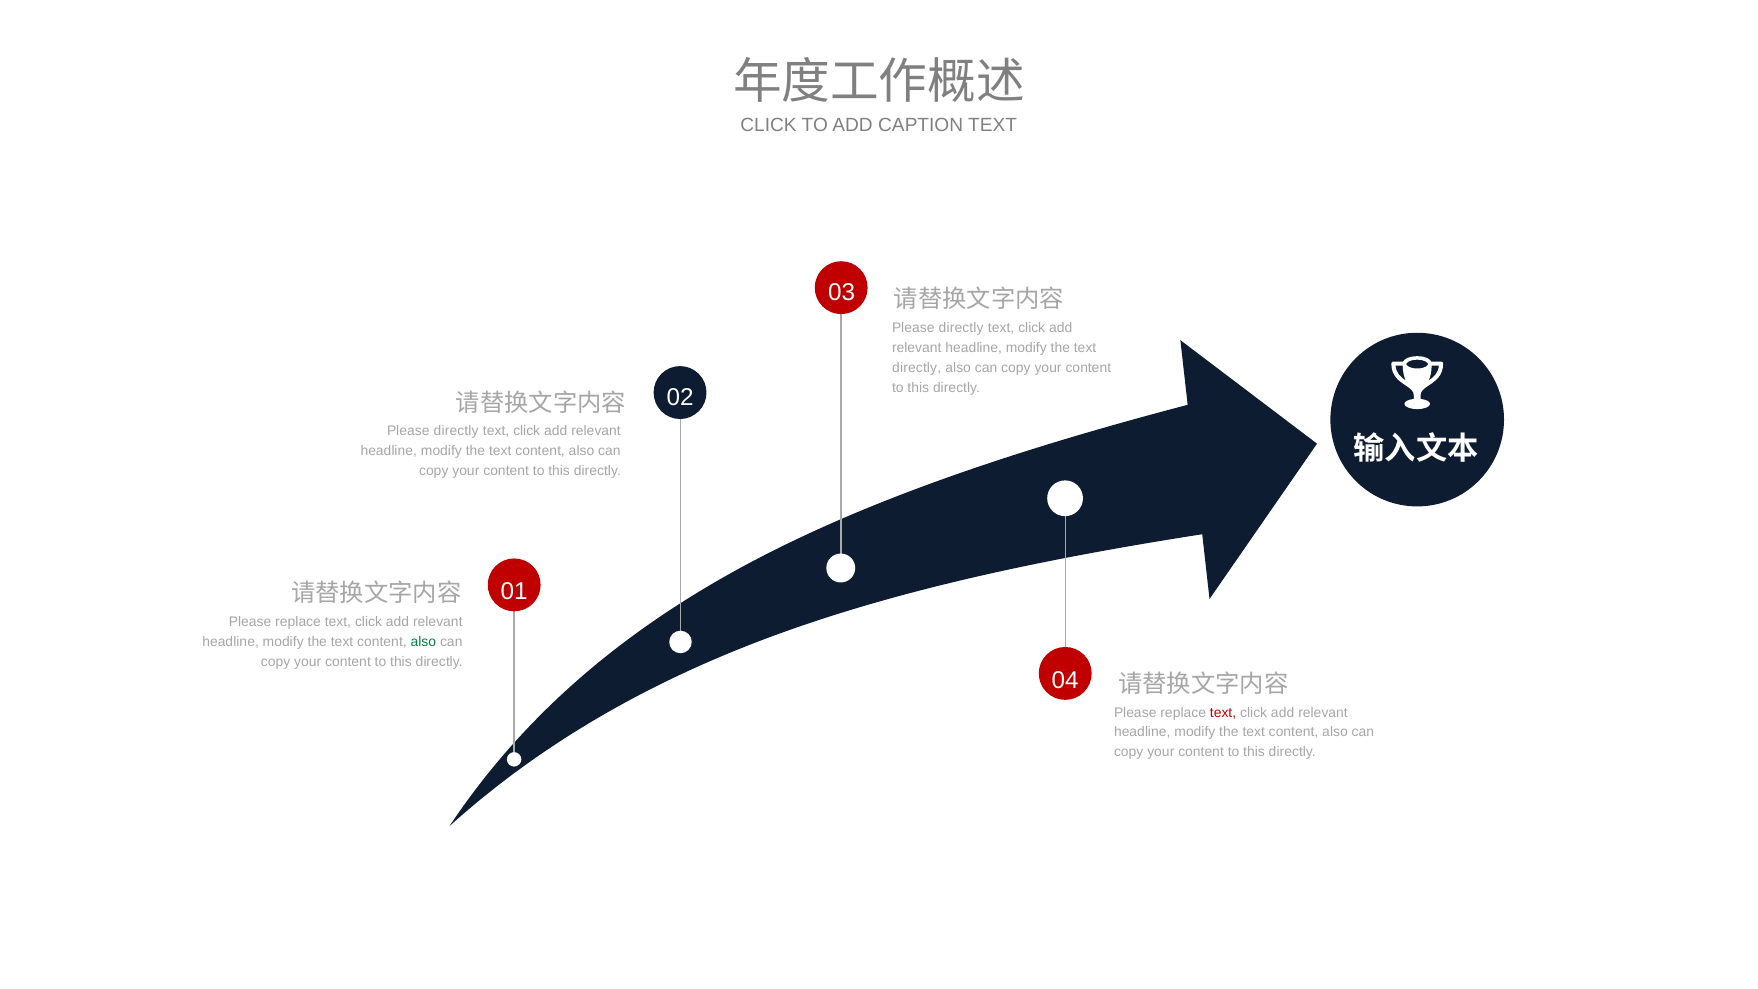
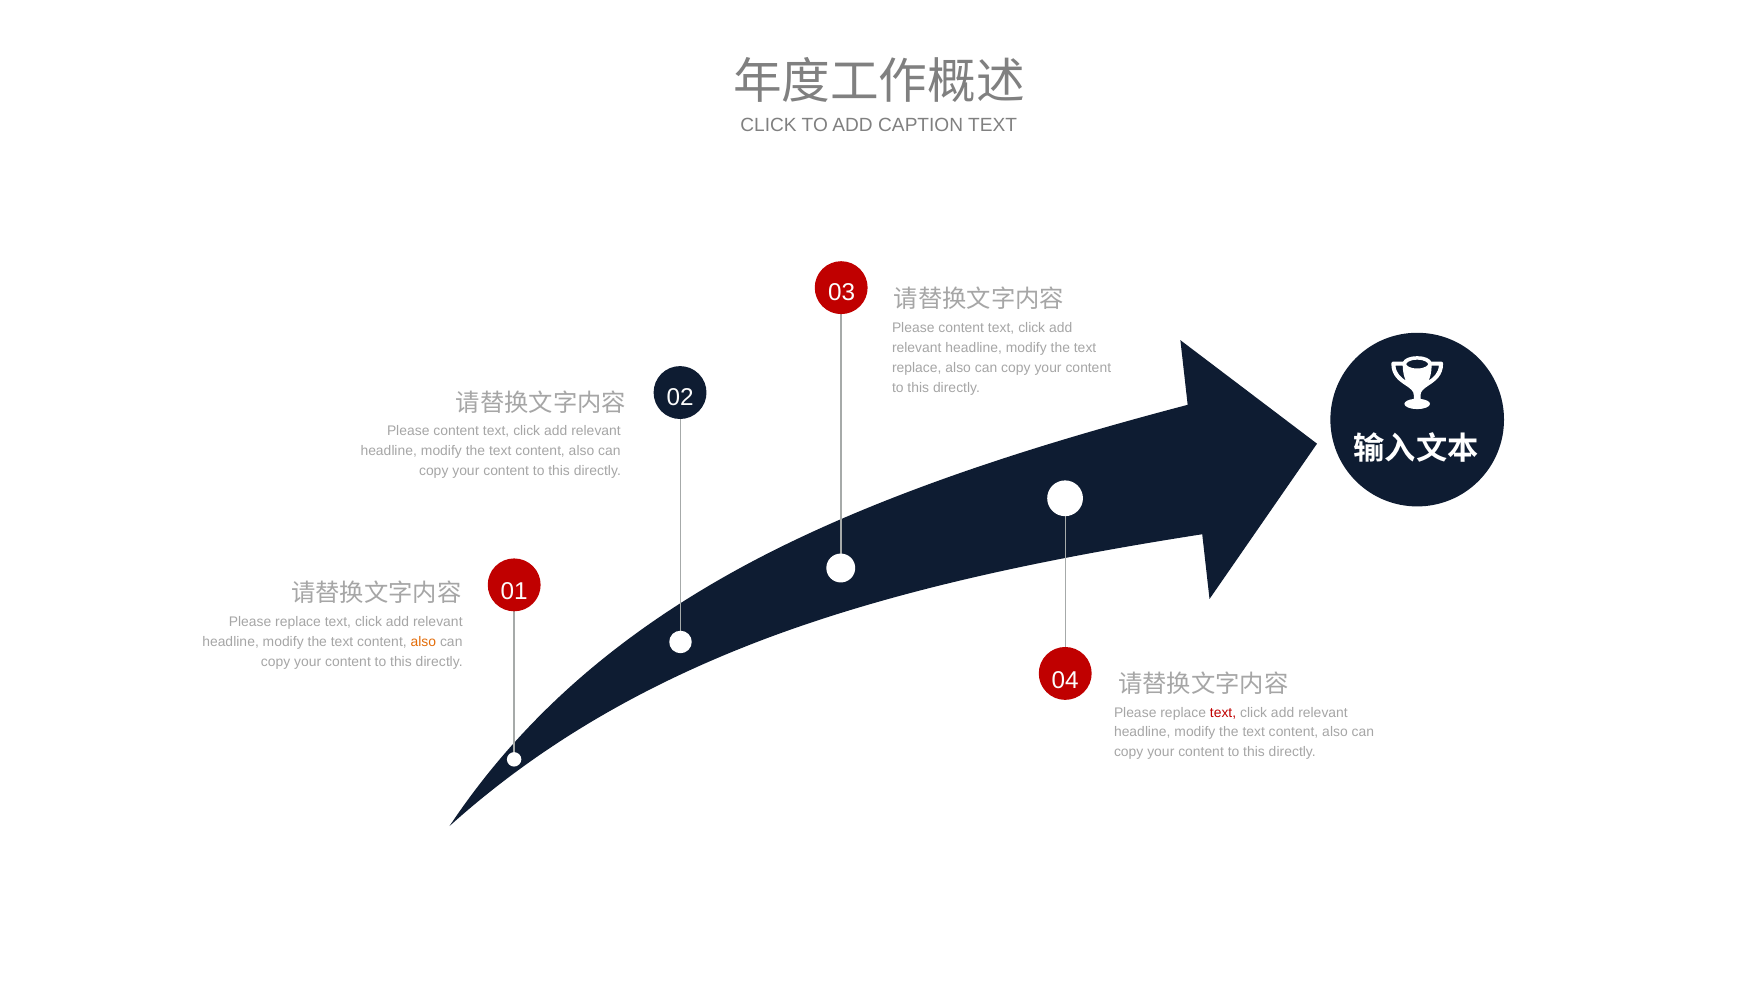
directly: directly -> content (961, 328)
directly: directly -> replace (917, 368)
directly: directly -> content (456, 431)
also colour: green -> orange (423, 641)
